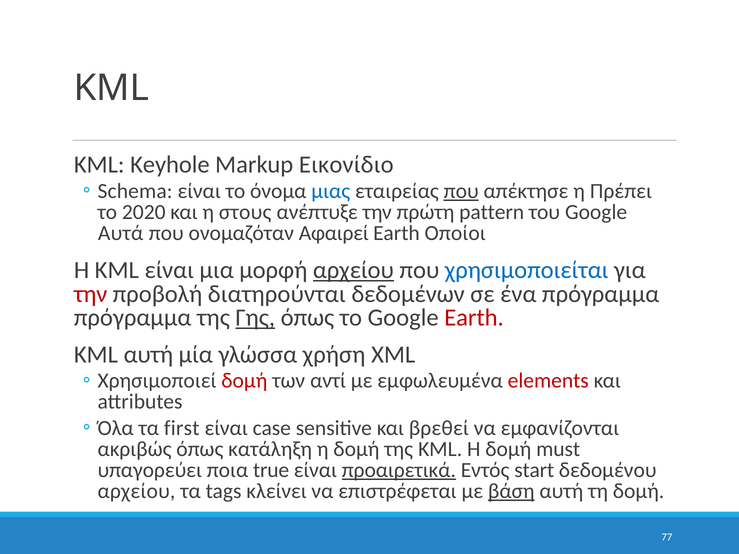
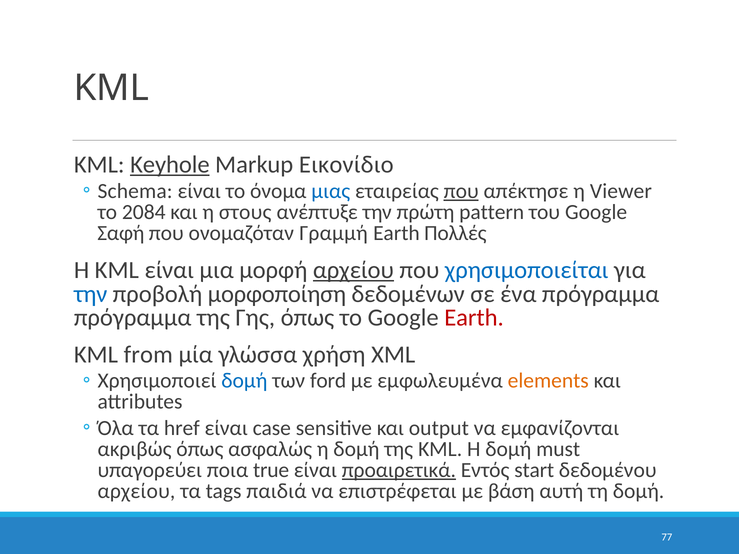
Keyhole underline: none -> present (170, 165)
Πρέπει: Πρέπει -> Viewer (621, 191)
2020: 2020 -> 2084 (144, 212)
Αυτά: Αυτά -> Σαφή (121, 233)
Αφαιρεί: Αφαιρεί -> Γραμμή (334, 233)
Οποίοι: Οποίοι -> Πολλές (455, 233)
την colour: red -> blue (91, 294)
διατηρούνται: διατηρούνται -> μορφοποίηση (277, 294)
Γης underline: present -> none (255, 318)
KML αυτή: αυτή -> from (148, 355)
δομή colour: red -> blue (244, 381)
αντί: αντί -> ford (328, 381)
elements colour: red -> orange (548, 381)
first: first -> href (182, 428)
βρεθεί: βρεθεί -> output (439, 428)
κατάληξη: κατάληξη -> ασφαλώς (270, 449)
κλείνει: κλείνει -> παιδιά (276, 491)
βάση underline: present -> none (511, 491)
